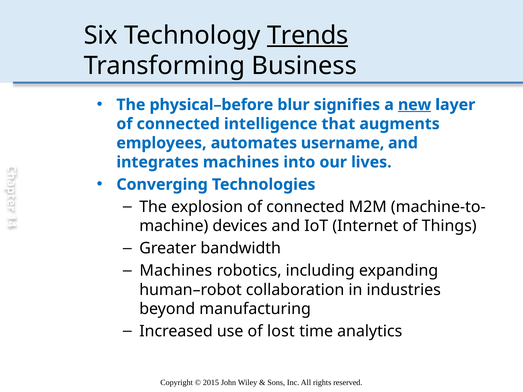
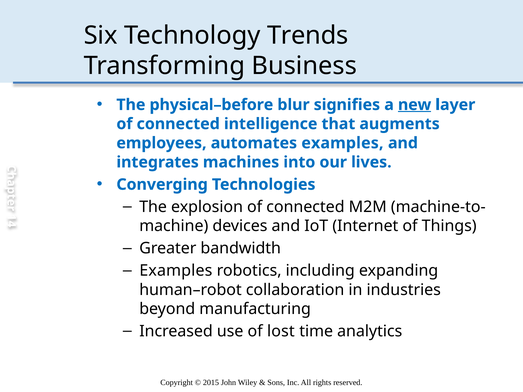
Trends underline: present -> none (308, 35)
automates username: username -> examples (342, 143)
Machines: Machines -> Examples (176, 271)
